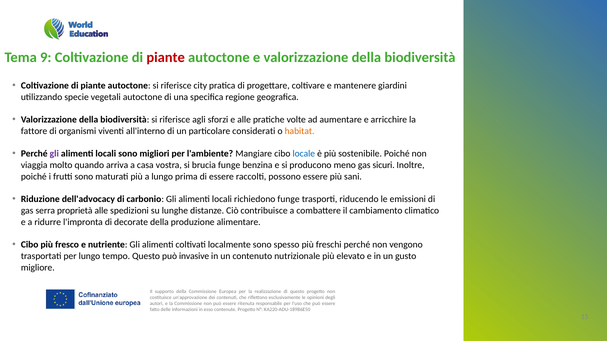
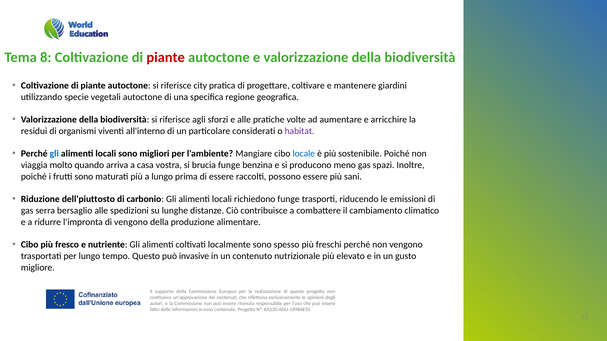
9: 9 -> 8 (46, 58)
fattore: fattore -> residui (34, 131)
habitat colour: orange -> purple (300, 131)
gli colour: purple -> blue (54, 154)
sicuri: sicuri -> spazi (384, 165)
dell'advocacy: dell'advocacy -> dell'piuttosto (88, 199)
proprietà: proprietà -> bersaglio (75, 211)
di decorate: decorate -> vengono (131, 222)
